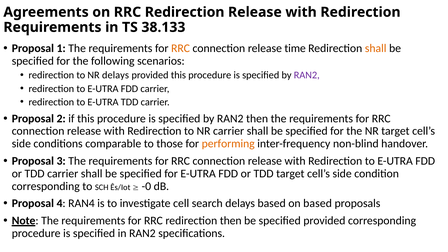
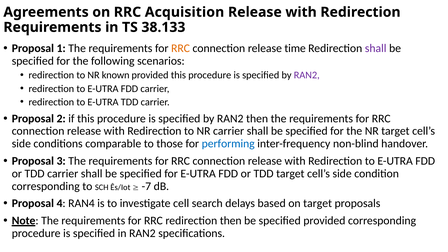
on RRC Redirection: Redirection -> Acquisition (185, 12)
shall colour: orange -> purple (376, 48)
NR delays: delays -> known (116, 75)
performing colour: orange -> blue (228, 144)
-0: -0 -> -7 (146, 186)
on based: based -> target (318, 203)
